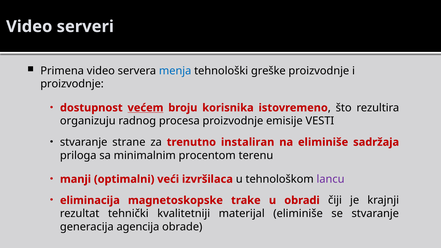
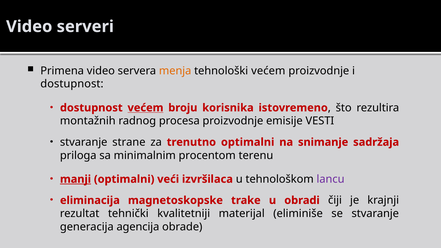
menja colour: blue -> orange (175, 71)
tehnološki greške: greške -> većem (268, 71)
proizvodnje: proizvodnje -> dostupnost (72, 84)
organizuju: organizuju -> montažnih (88, 121)
trenutno instaliran: instaliran -> optimalni (248, 142)
na eliminiše: eliminiše -> snimanje (323, 142)
manji underline: none -> present (76, 179)
